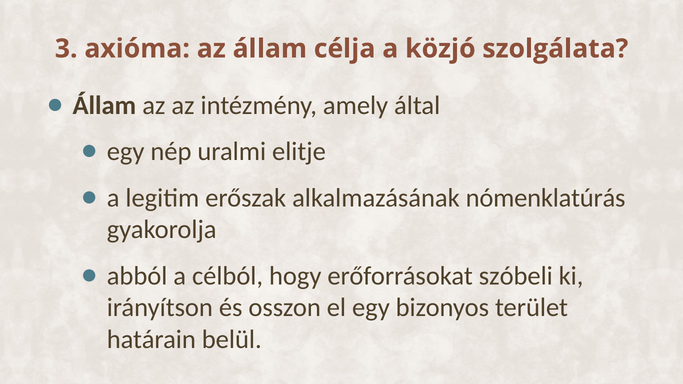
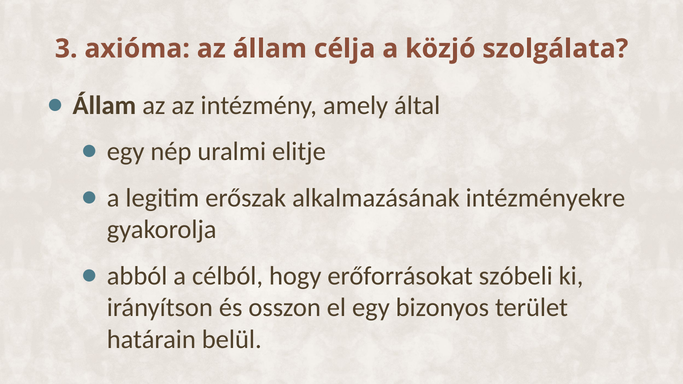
nómenklatúrás: nómenklatúrás -> intézményekre (546, 198)
